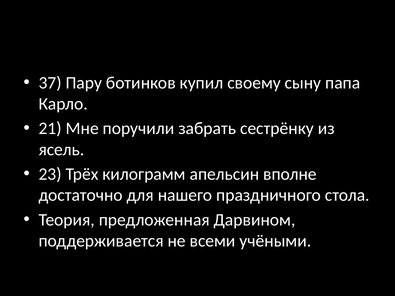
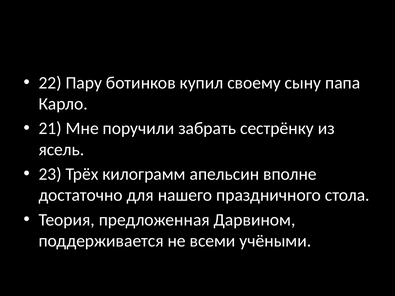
37: 37 -> 22 (50, 83)
